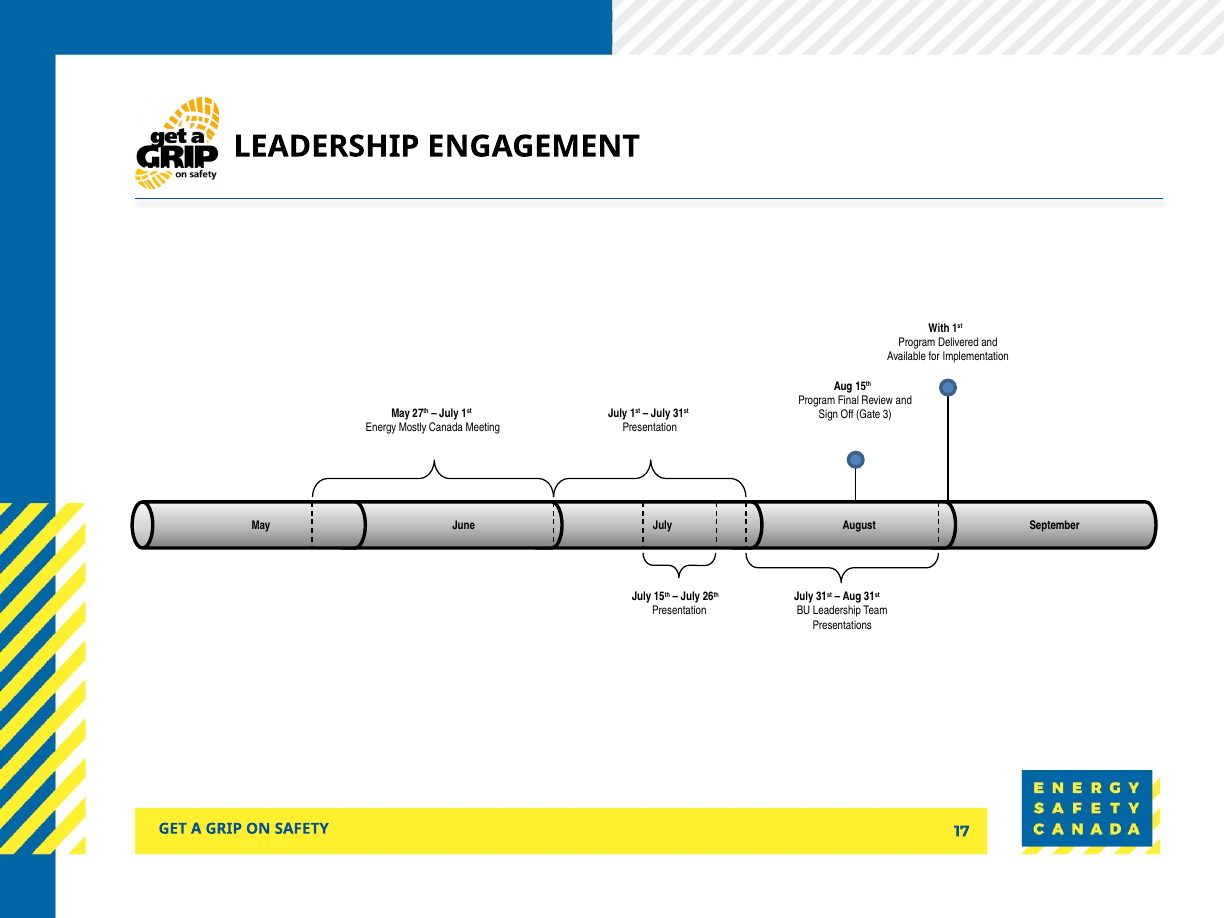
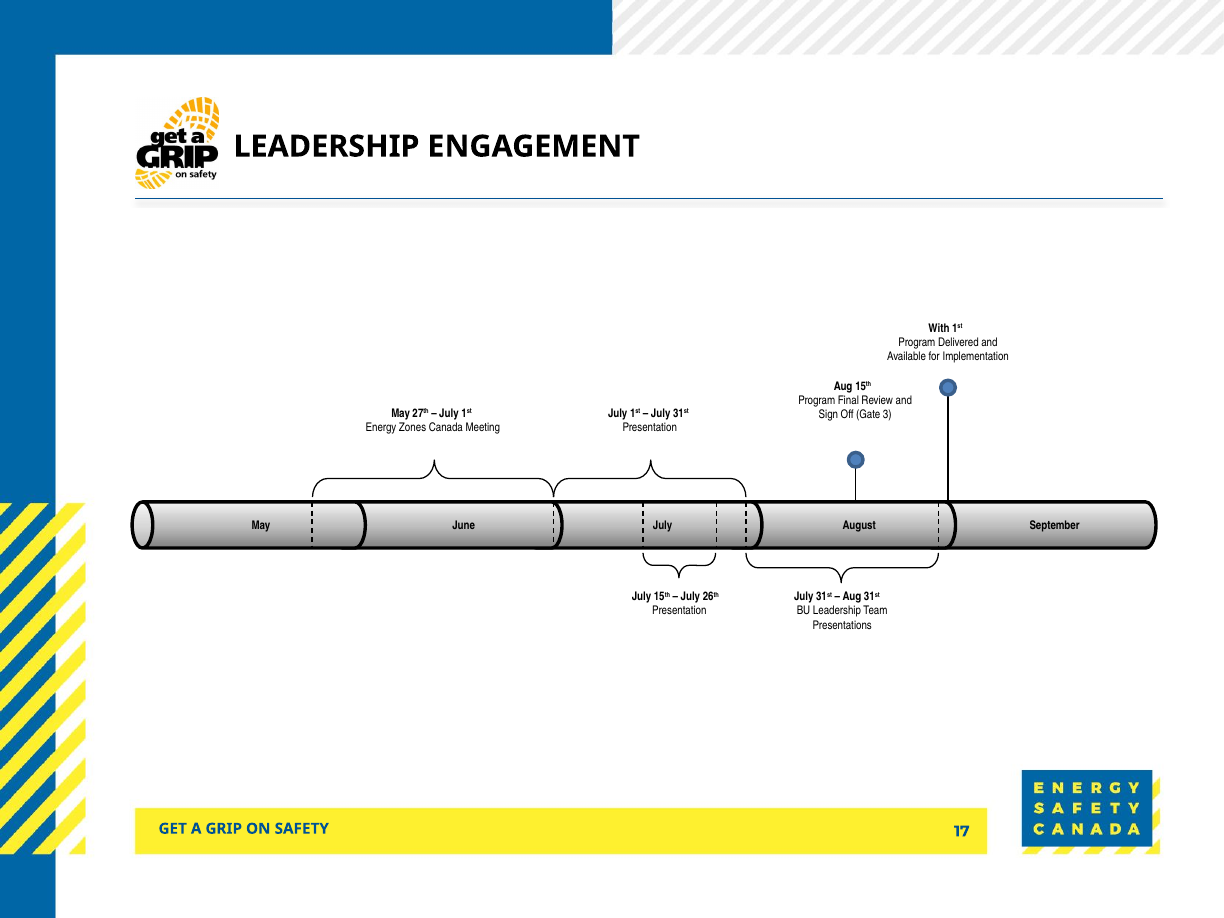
Mostly: Mostly -> Zones (413, 428)
